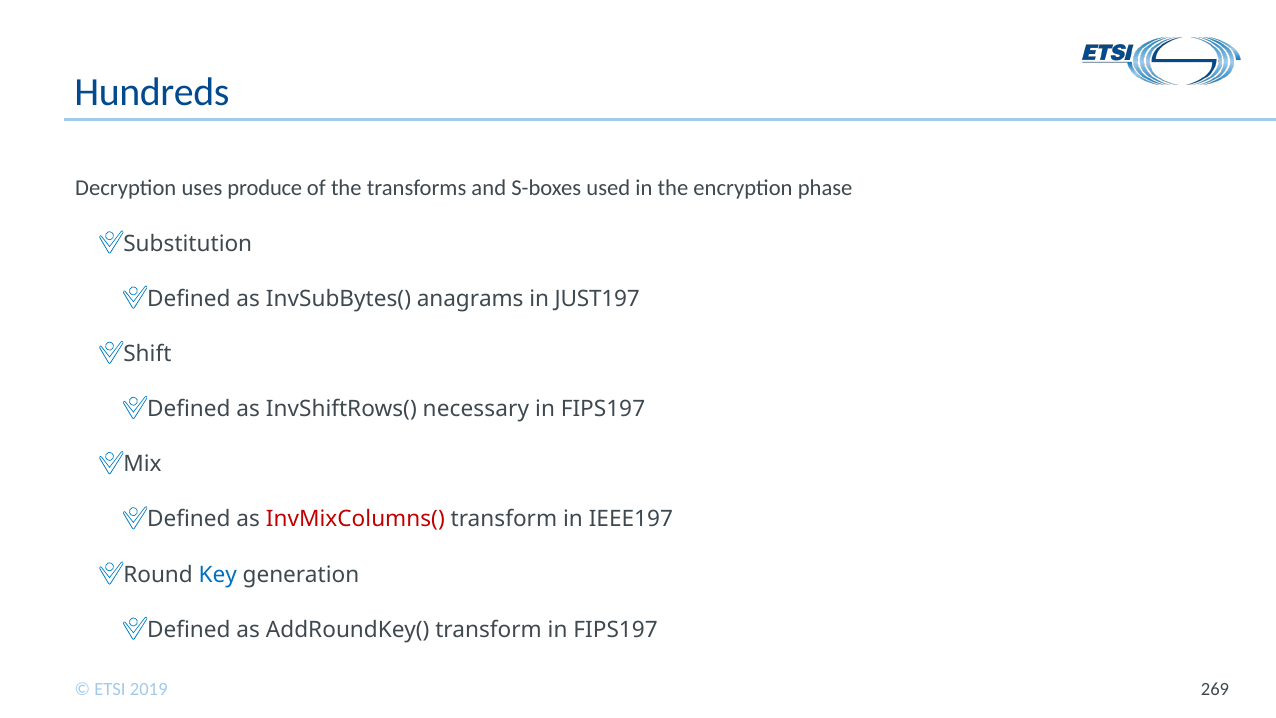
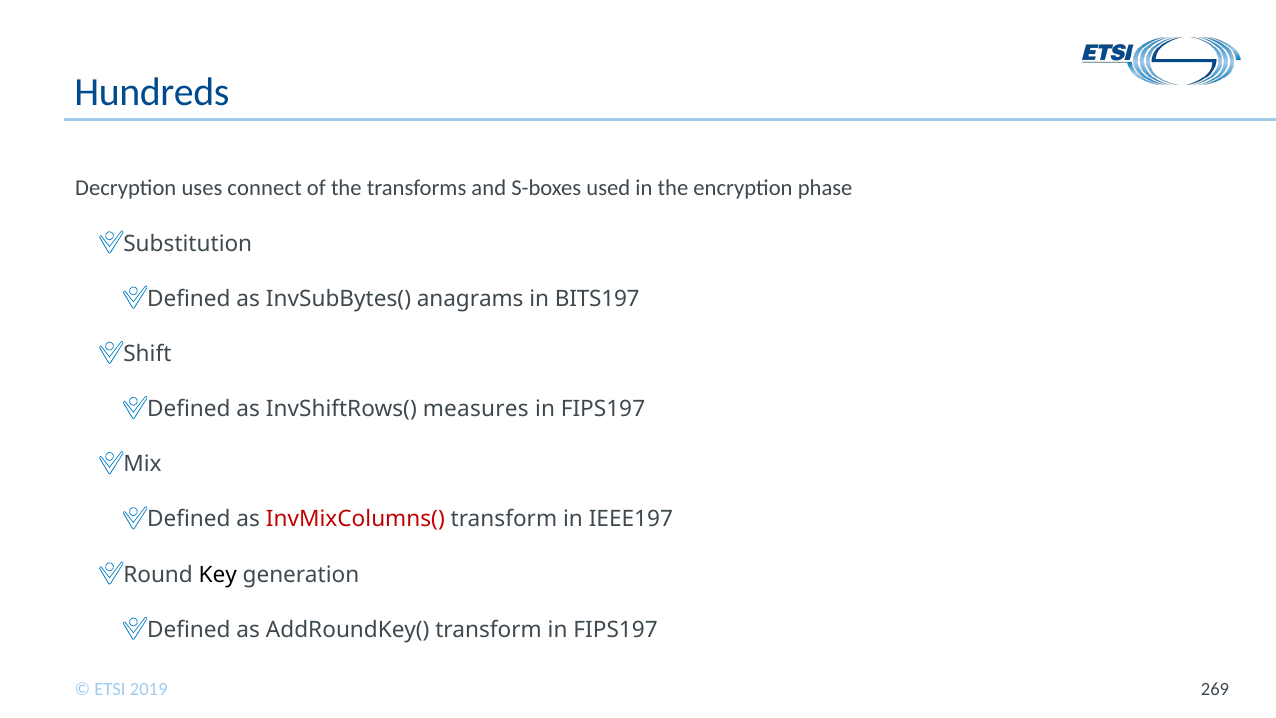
produce: produce -> connect (265, 188)
JUST197: JUST197 -> BITS197 (597, 299)
necessary: necessary -> measures (476, 409)
Key colour: blue -> black (218, 574)
